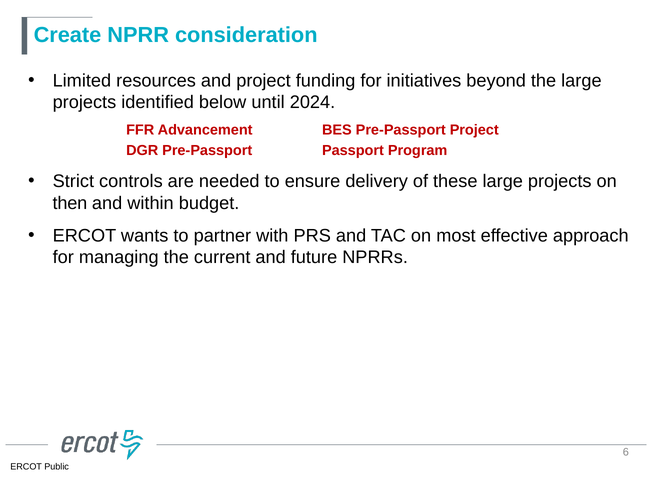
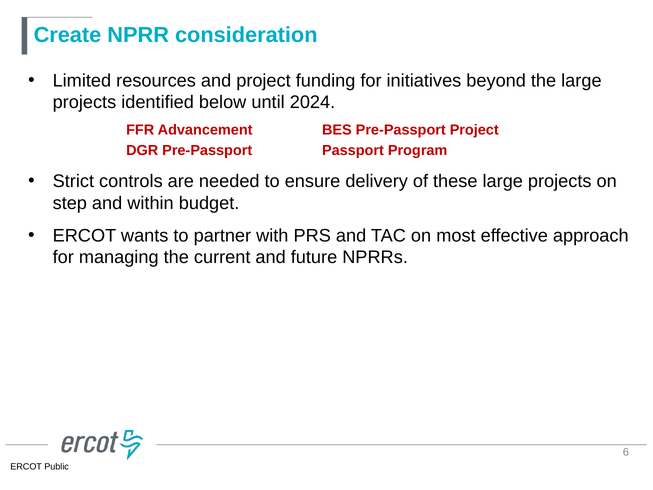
then: then -> step (70, 203)
